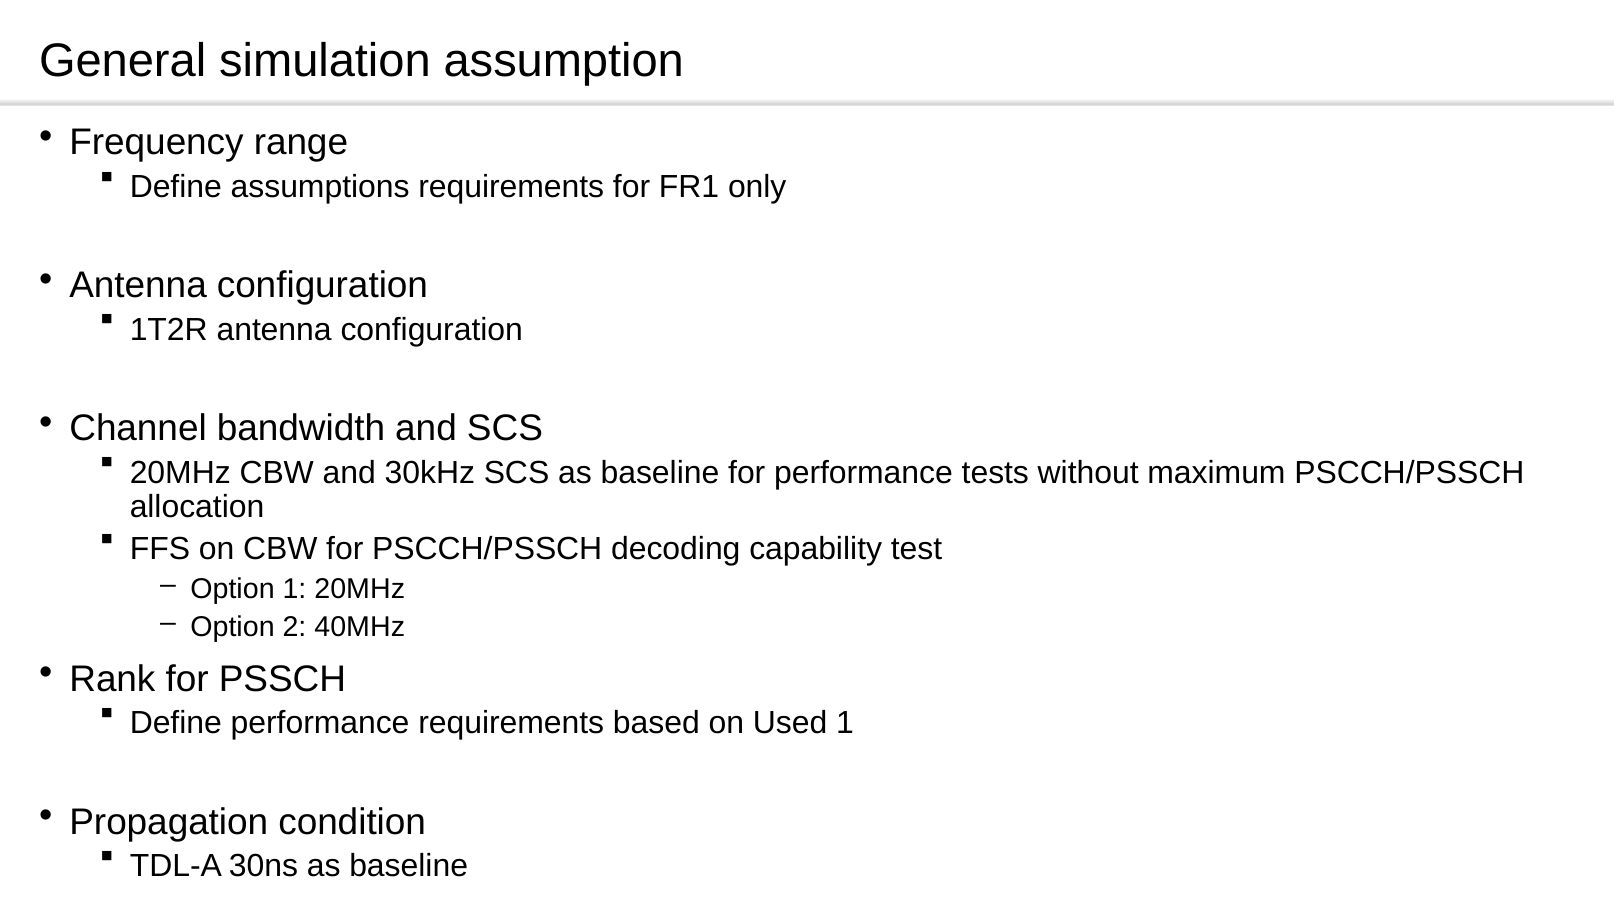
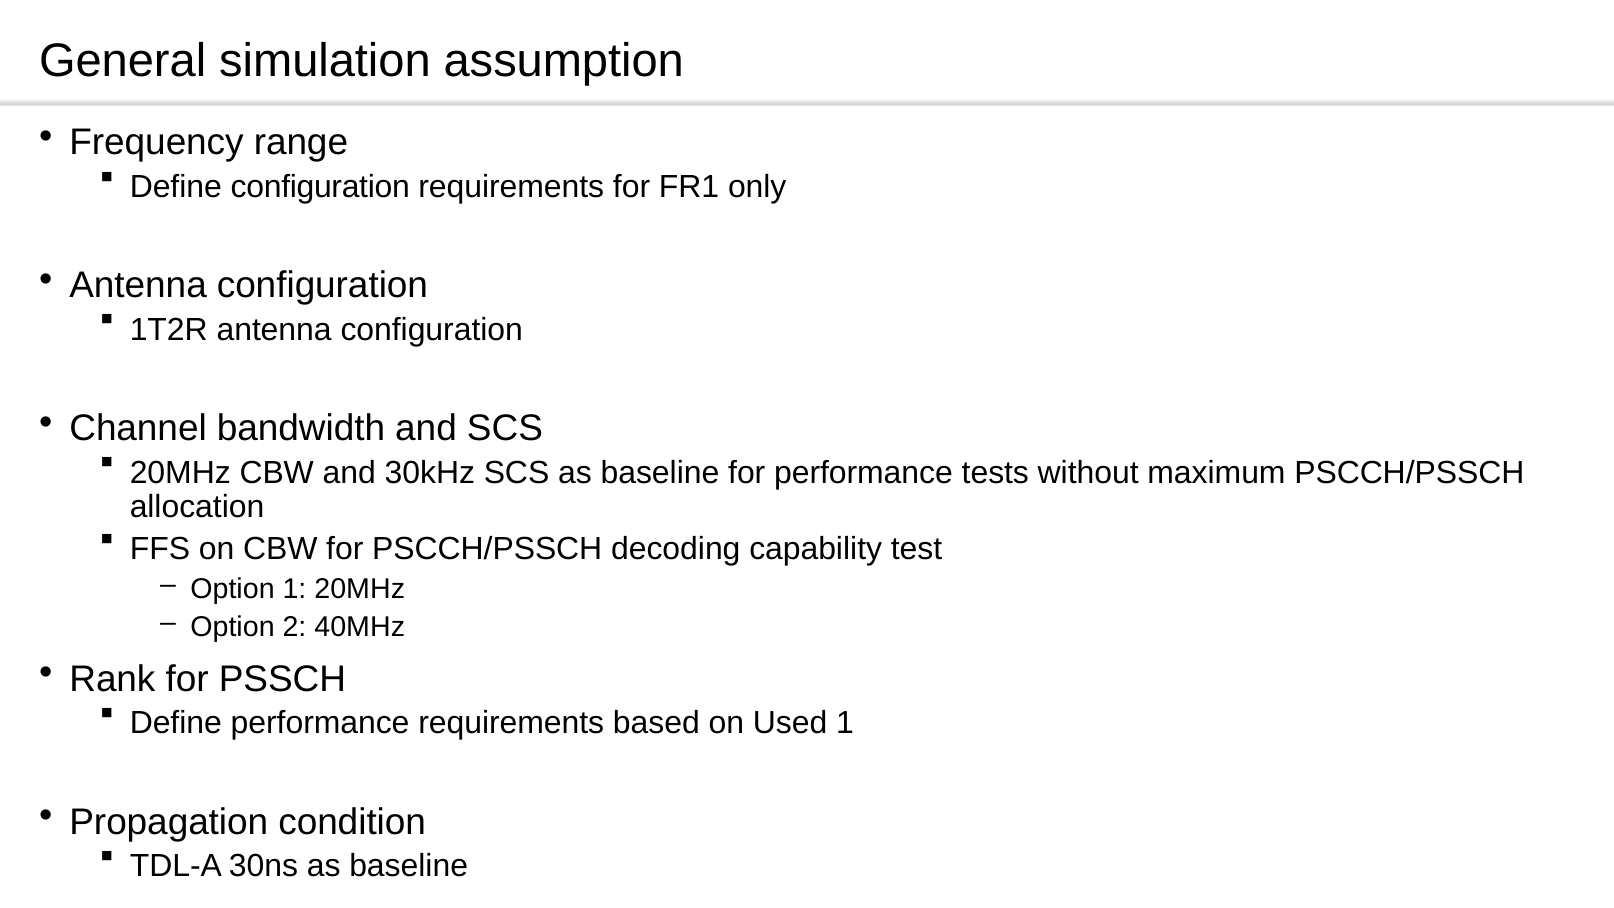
Define assumptions: assumptions -> configuration (320, 187)
